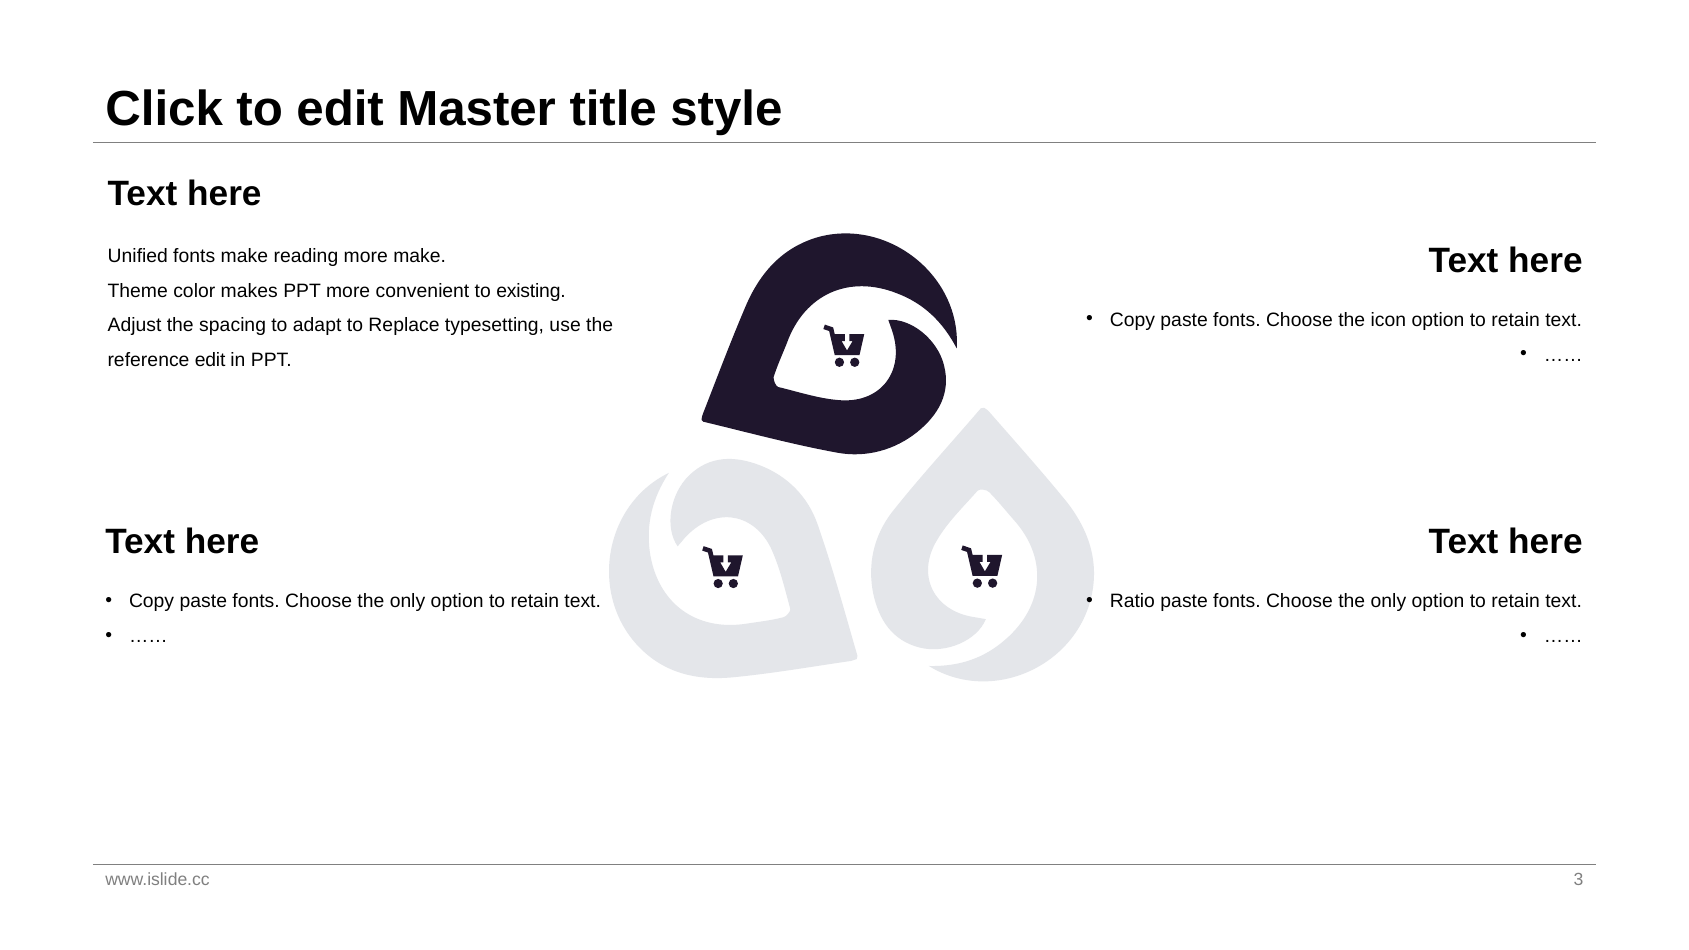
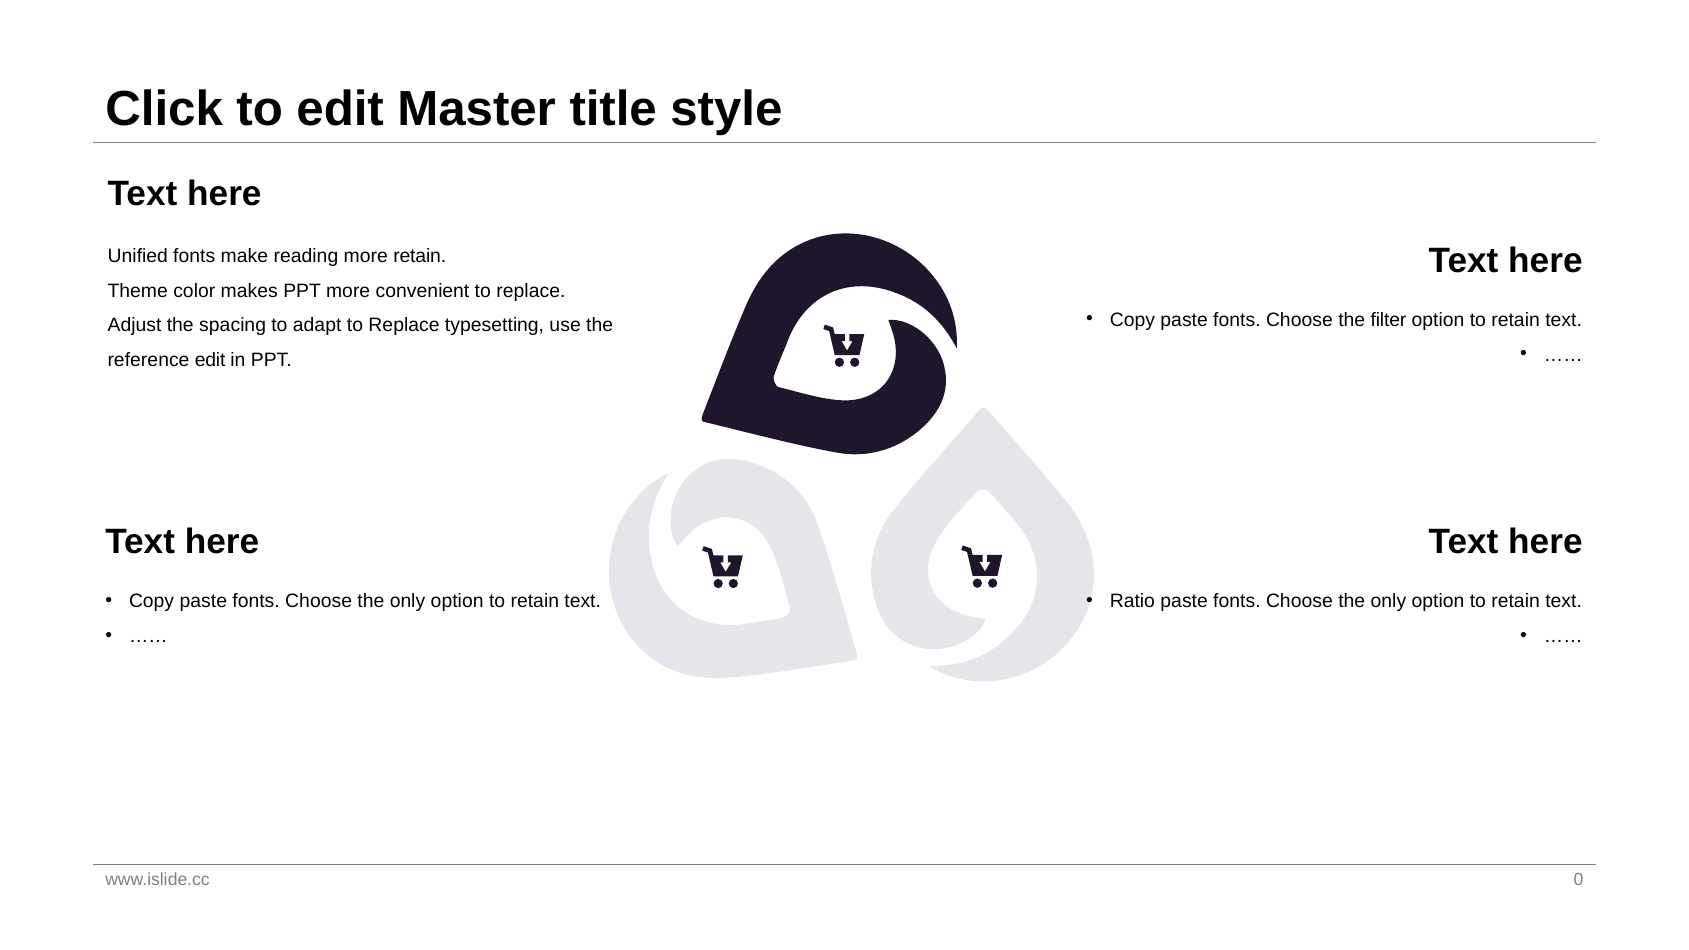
more make: make -> retain (420, 256)
convenient to existing: existing -> replace (531, 291)
icon: icon -> filter (1389, 320)
3: 3 -> 0 (1578, 880)
